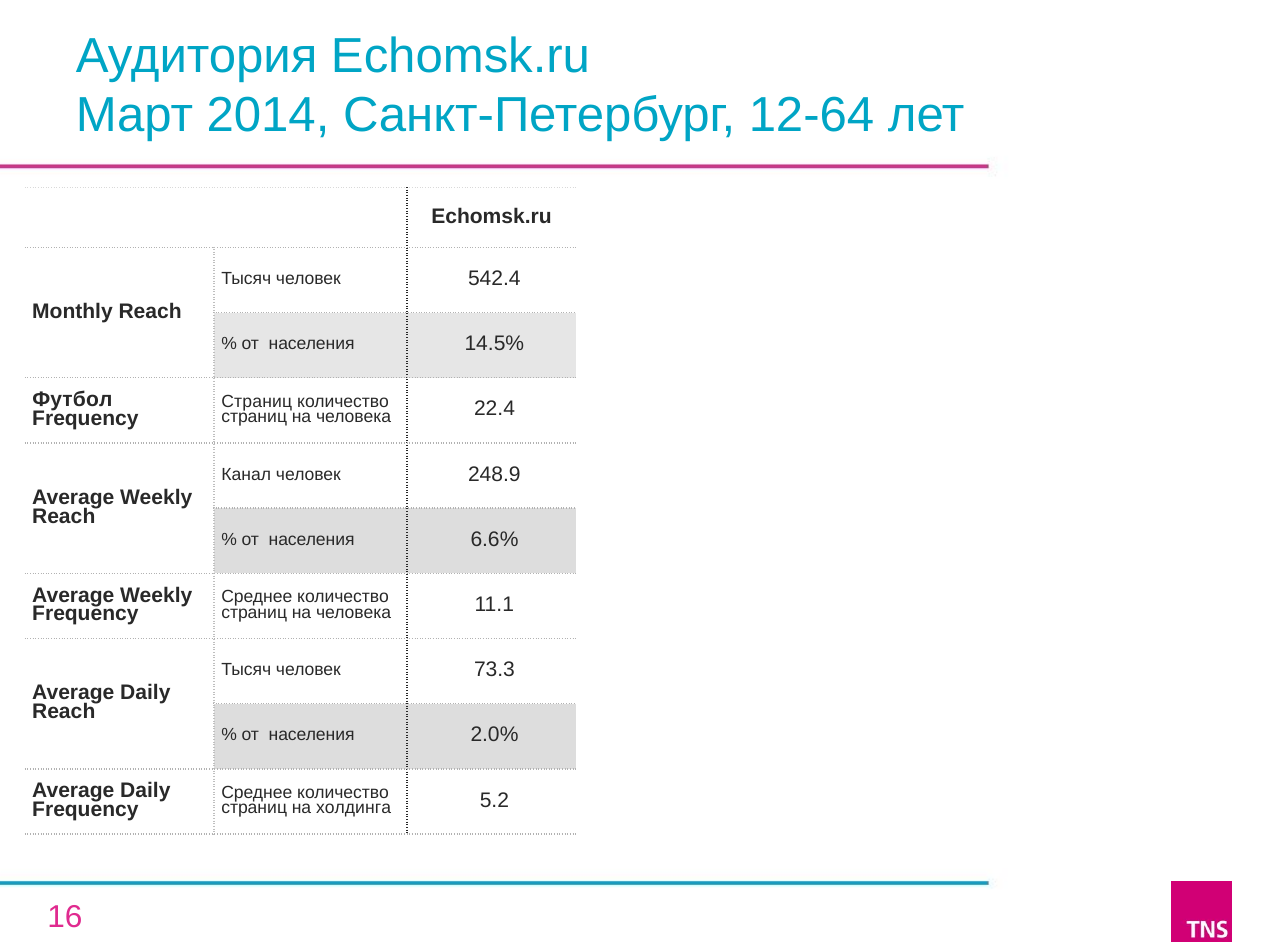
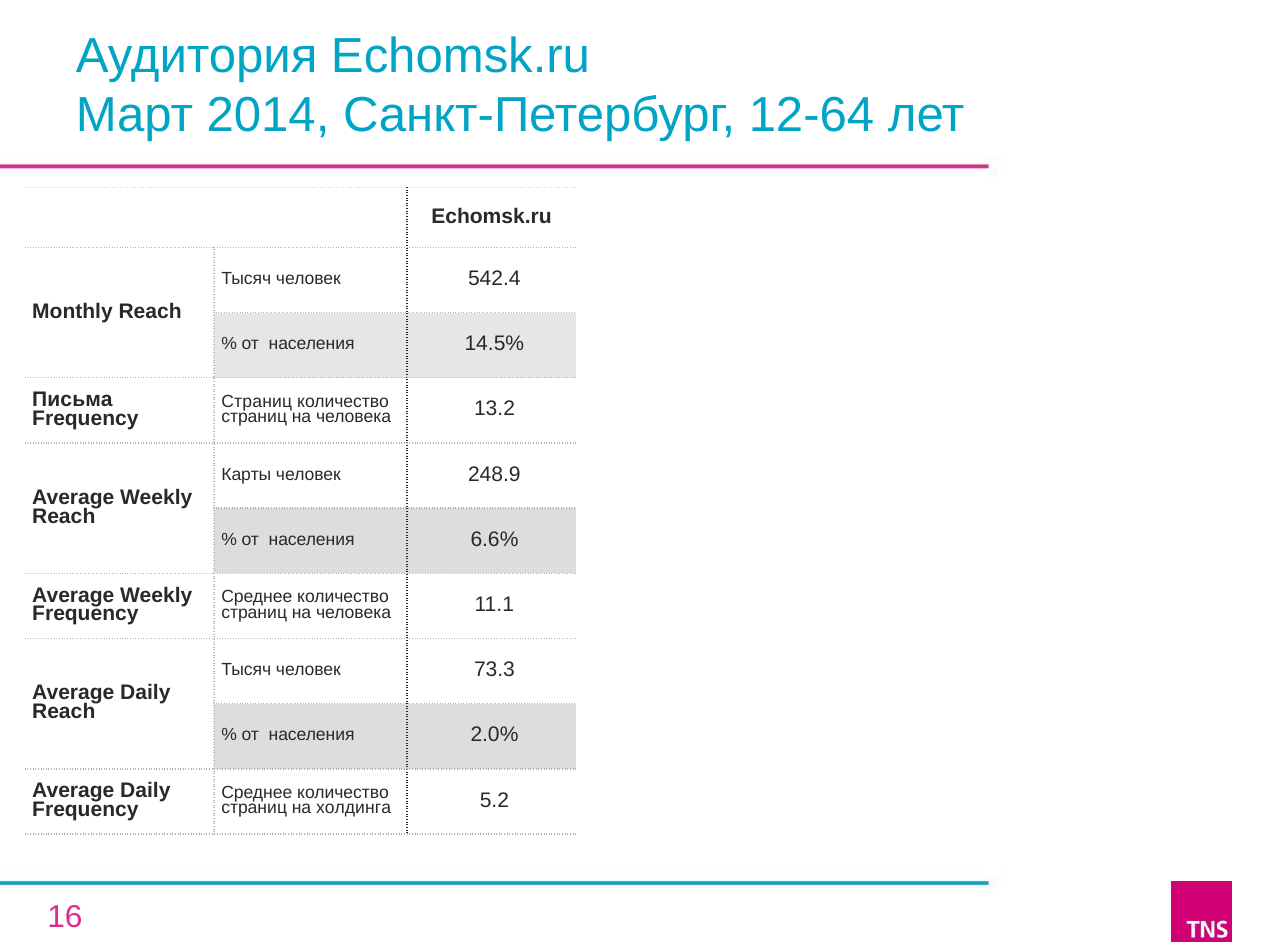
Футбол: Футбол -> Письма (72, 400)
22.4: 22.4 -> 13.2 (495, 409)
Канал: Канал -> Карты (246, 474)
